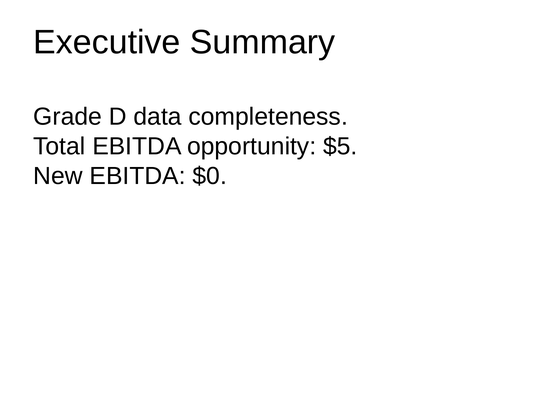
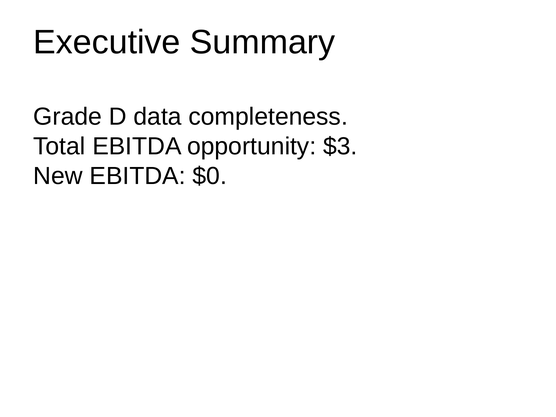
$5: $5 -> $3 (340, 146)
